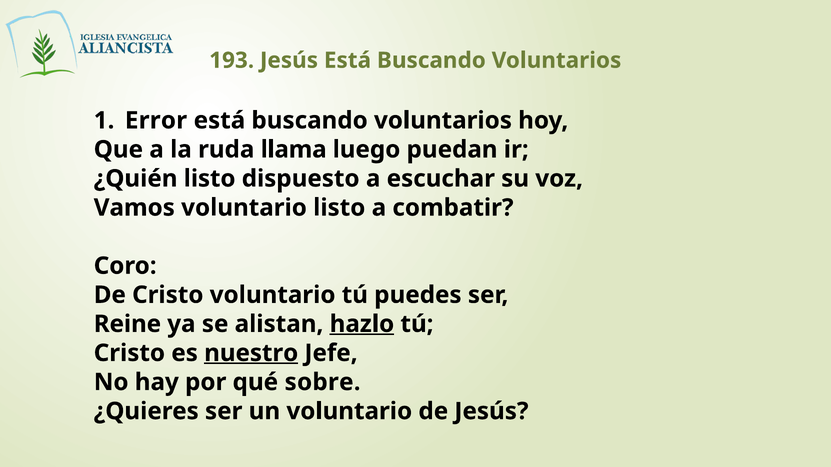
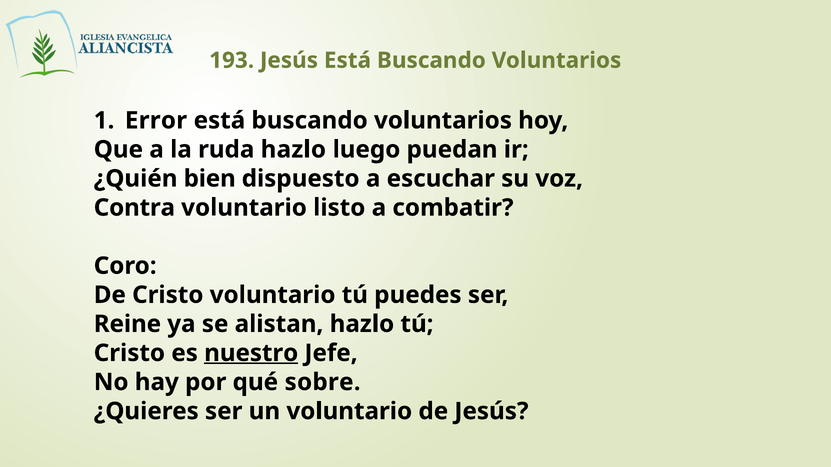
ruda llama: llama -> hazlo (293, 150)
¿Quién listo: listo -> bien (210, 179)
Vamos: Vamos -> Contra (134, 208)
hazlo underline: present -> none (362, 324)
